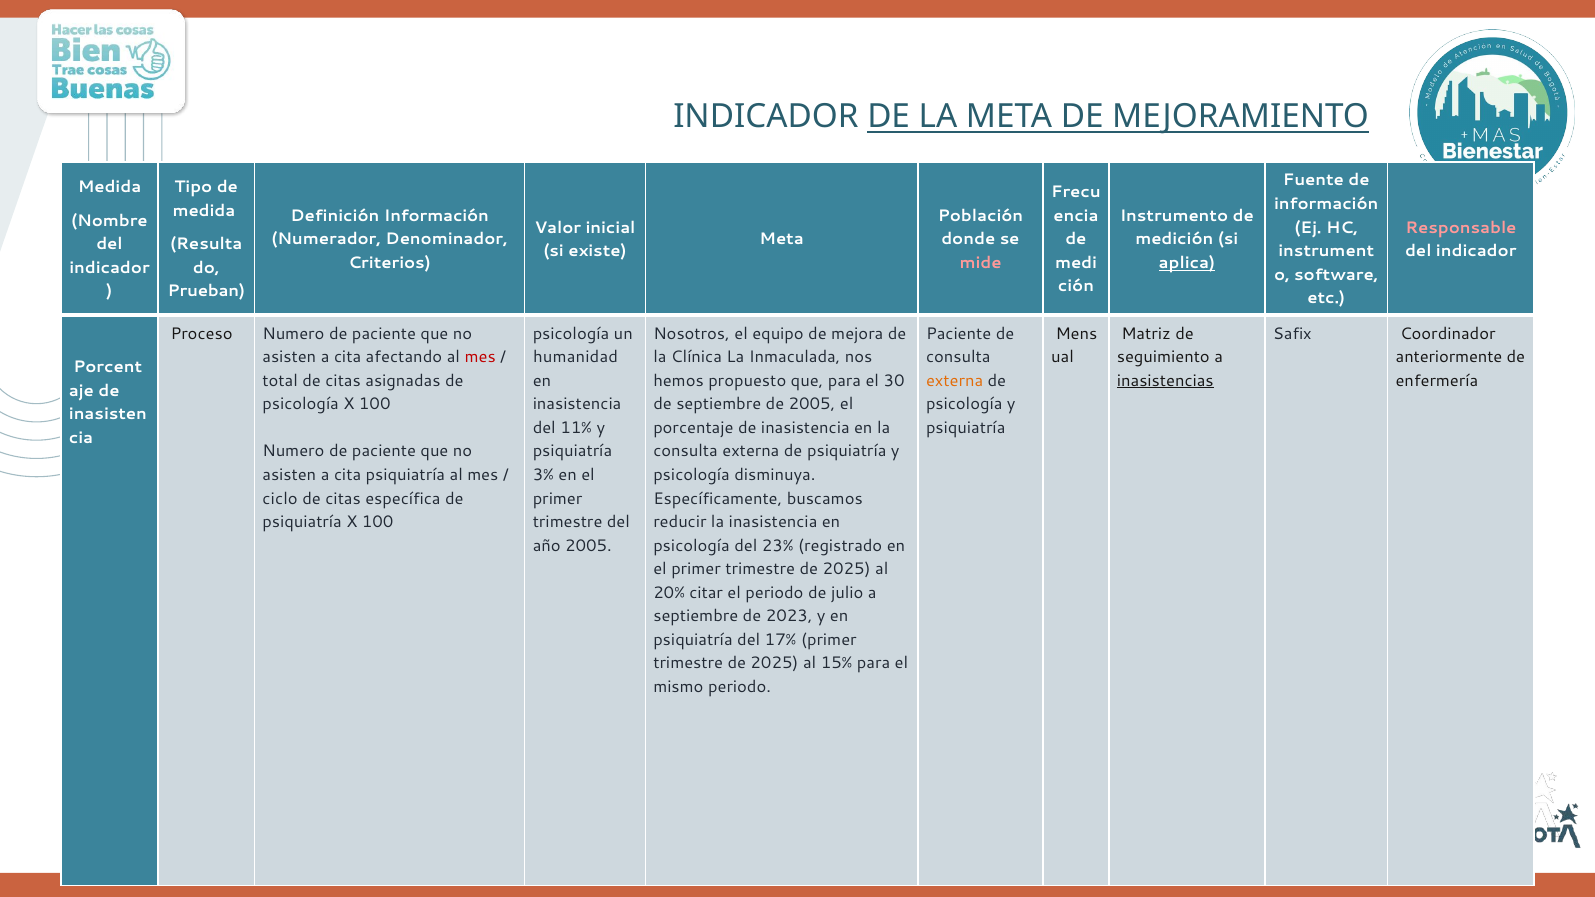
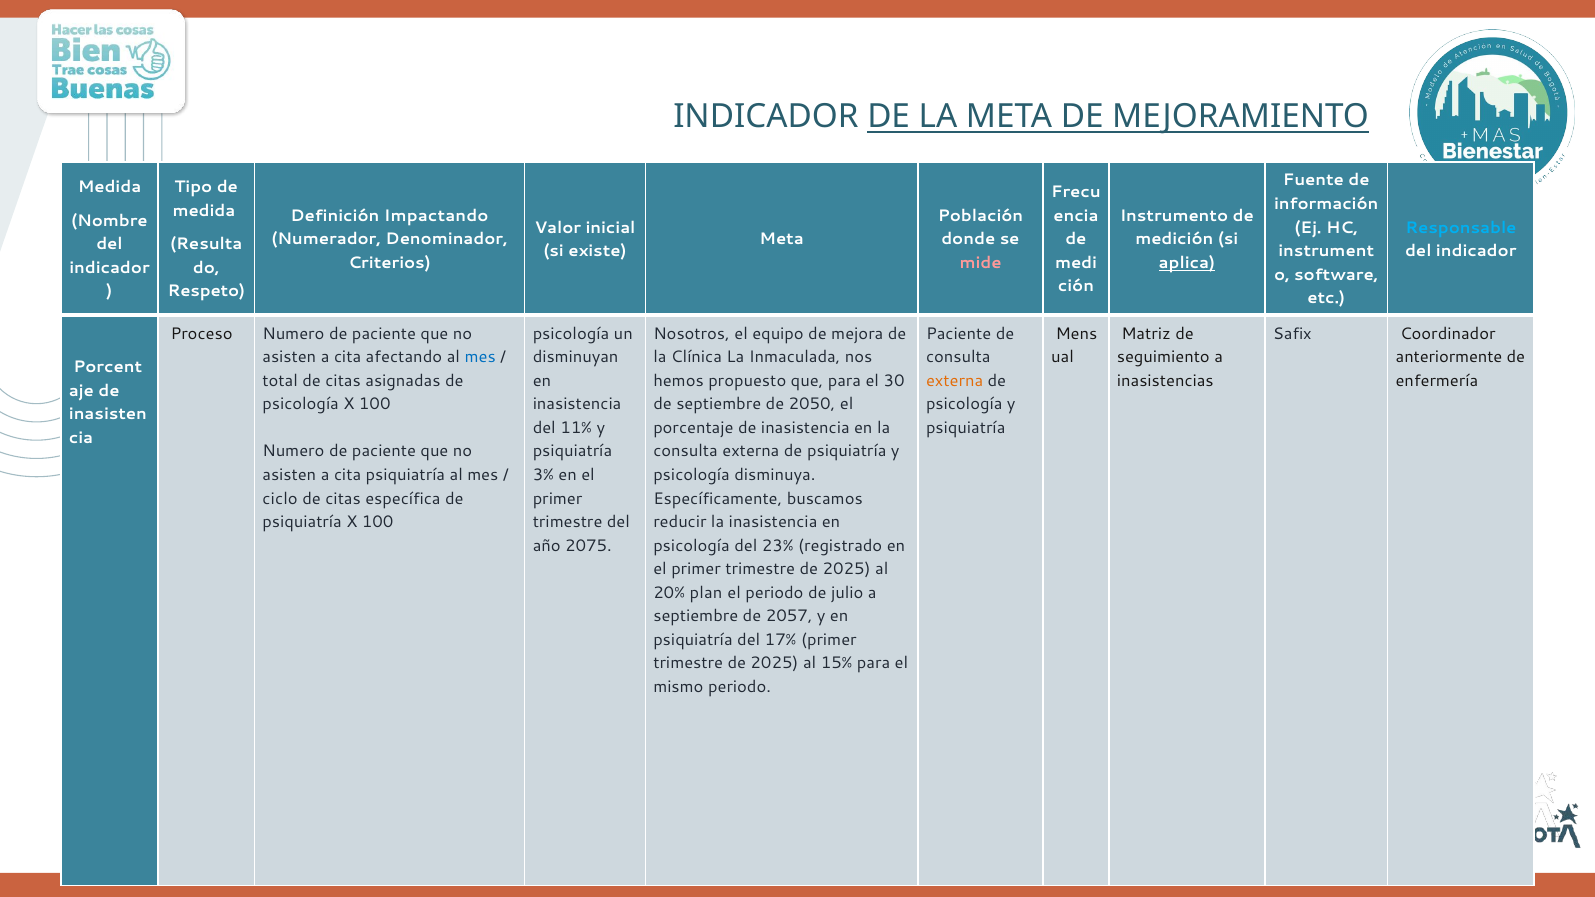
Definición Información: Información -> Impactando (436, 216)
Responsable colour: pink -> light blue (1461, 228)
Prueban: Prueban -> Respeto (206, 291)
mes colour: red -> blue (480, 357)
humanidad: humanidad -> disminuyan (576, 357)
inasistencias underline: present -> none (1165, 381)
de 2005: 2005 -> 2050 (812, 404)
año 2005: 2005 -> 2075 (588, 546)
citar: citar -> plan (706, 593)
2023: 2023 -> 2057 (789, 616)
